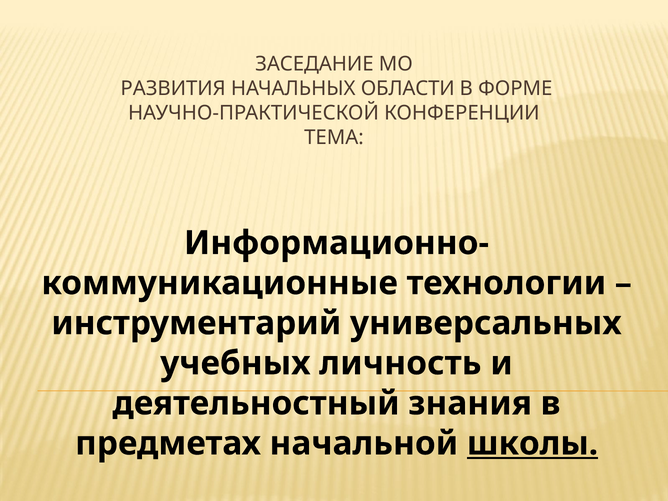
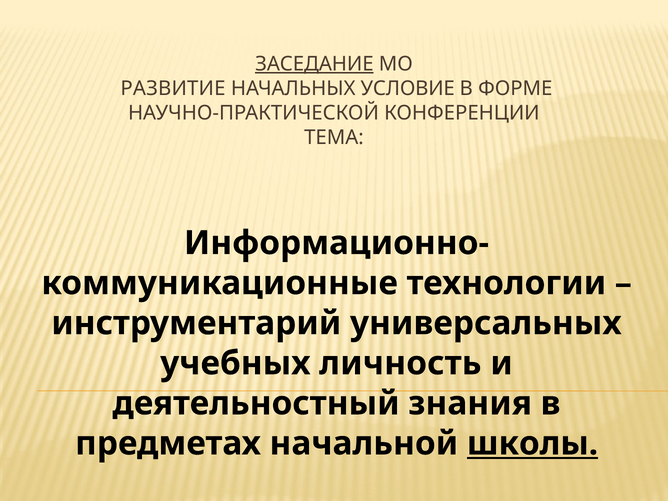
ЗАСЕДАНИЕ underline: none -> present (314, 64)
РАЗВИТИЯ: РАЗВИТИЯ -> РАЗВИТИЕ (173, 88)
ОБЛАСТИ: ОБЛАСТИ -> УСЛОВИЕ (408, 88)
